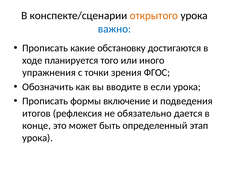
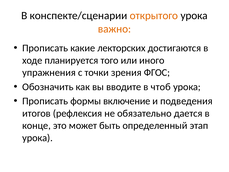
важно colour: blue -> orange (114, 29)
обстановку: обстановку -> лекторских (121, 48)
если: если -> чтоб (161, 87)
